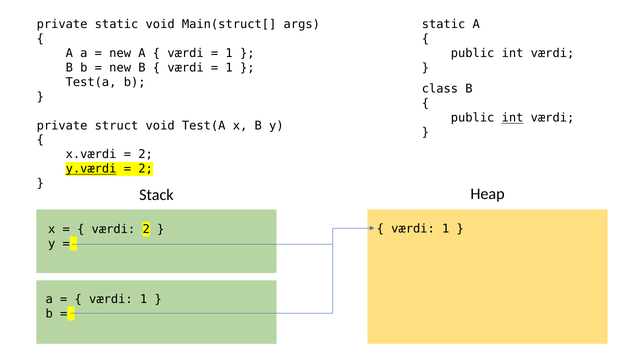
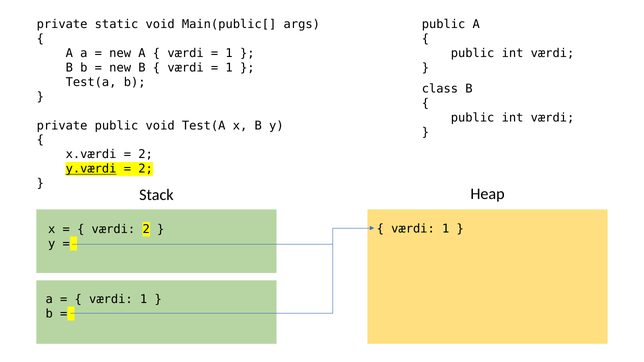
Main(struct[: Main(struct[ -> Main(public[ (229, 24)
static: static -> public (444, 24)
int underline: present -> none (513, 118)
private struct: struct -> public (117, 126)
